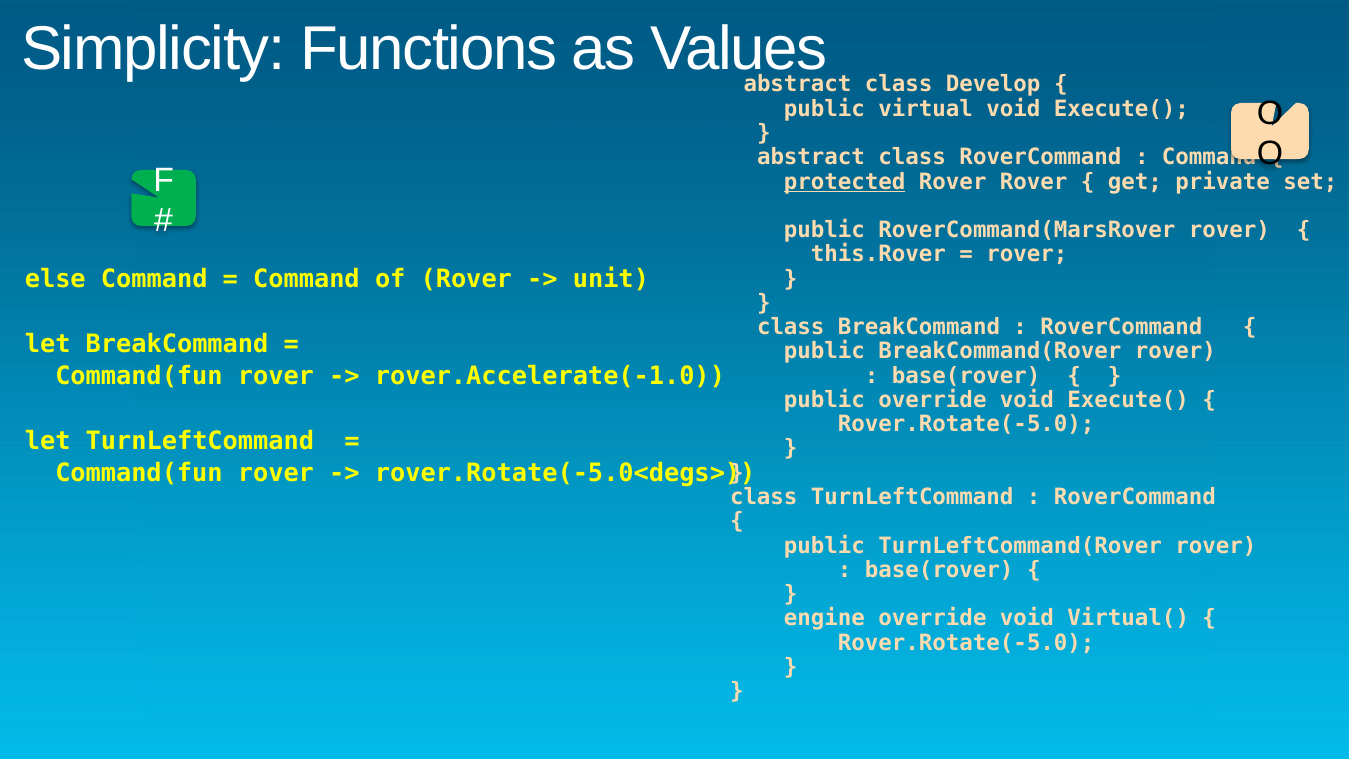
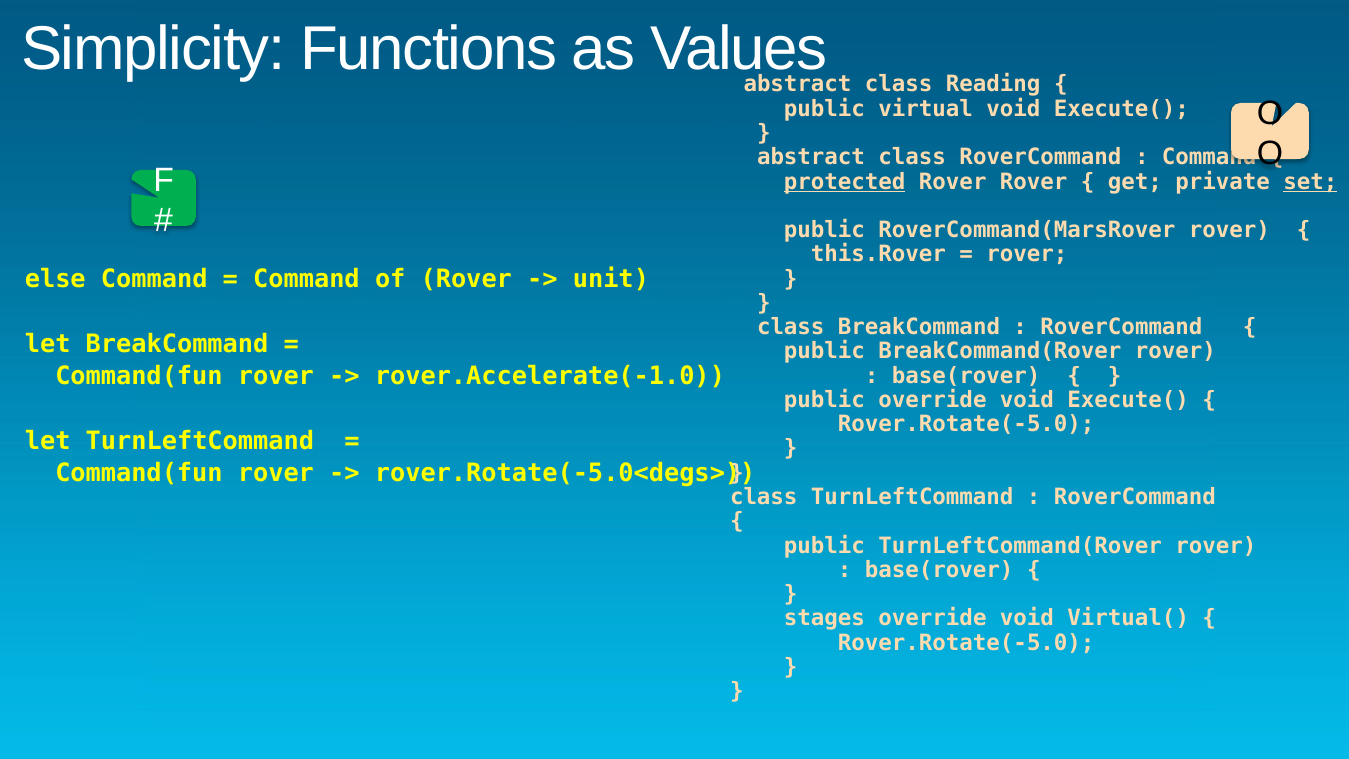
Develop: Develop -> Reading (993, 85)
set underline: none -> present (1310, 182)
engine: engine -> stages (824, 618)
